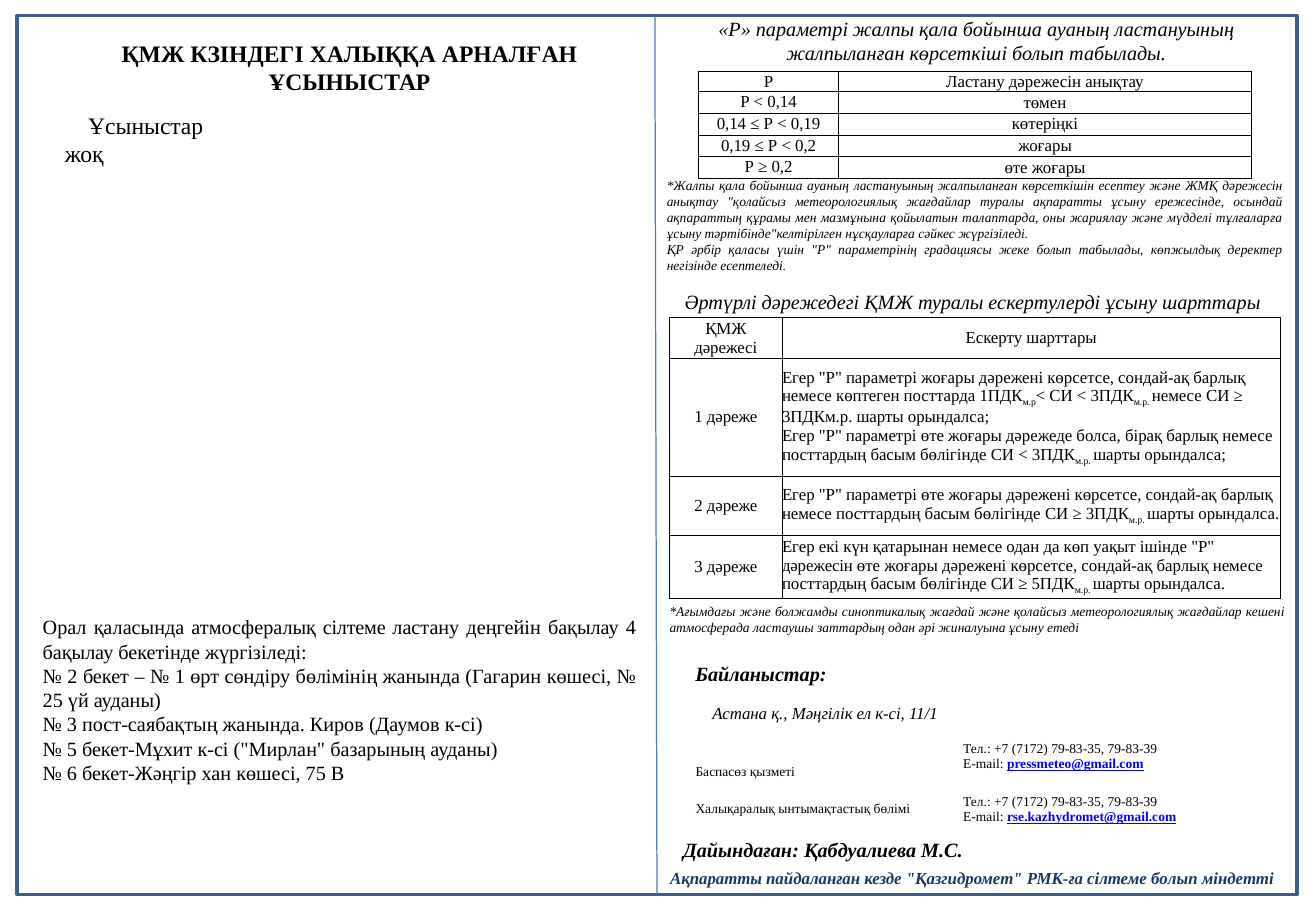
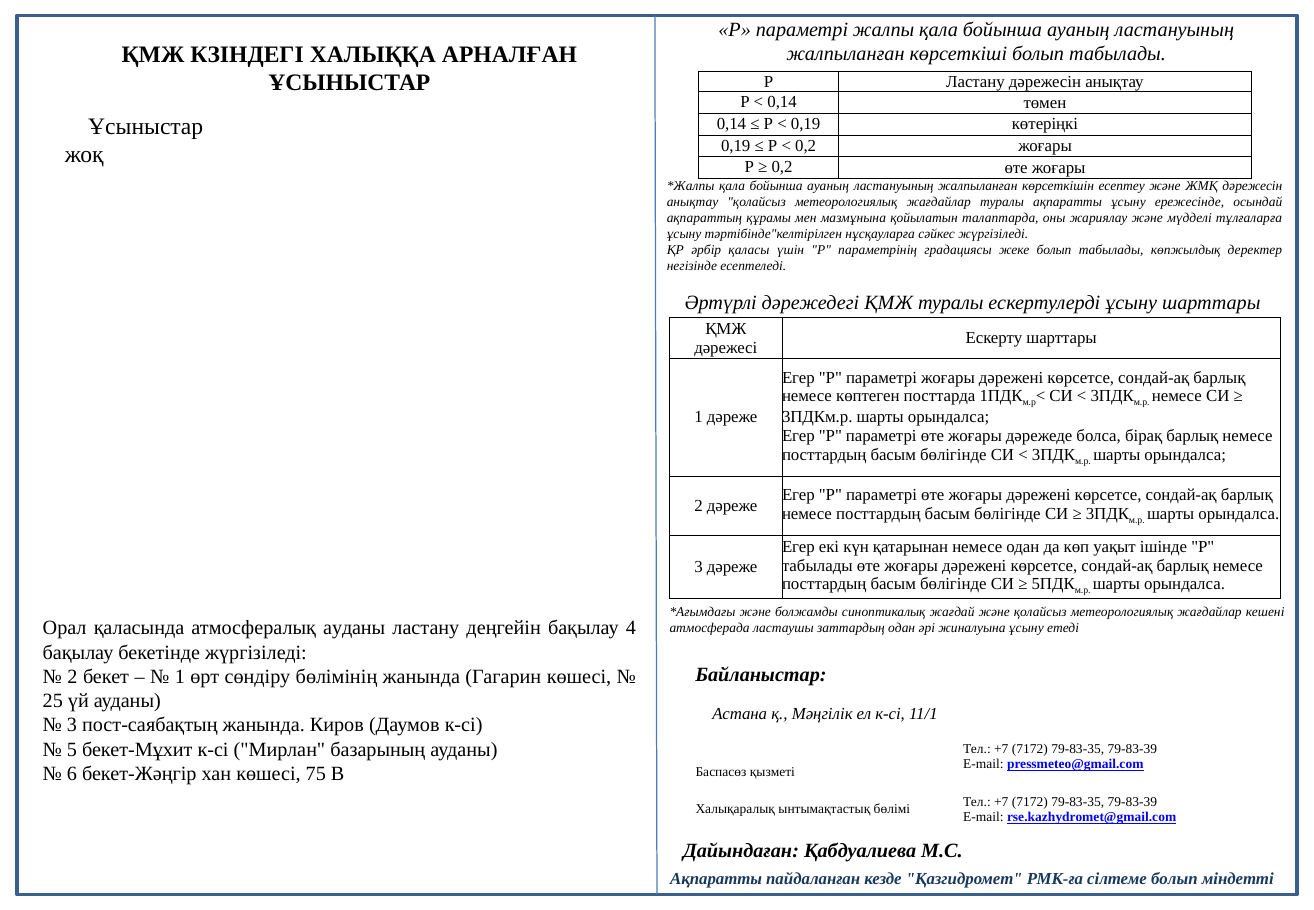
дәрежесін: дәрежесін -> табылады (817, 565)
атмосфералық сілтеме: сілтеме -> ауданы (354, 628)
